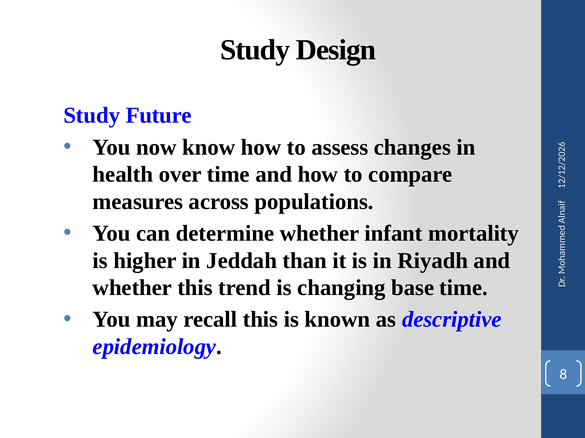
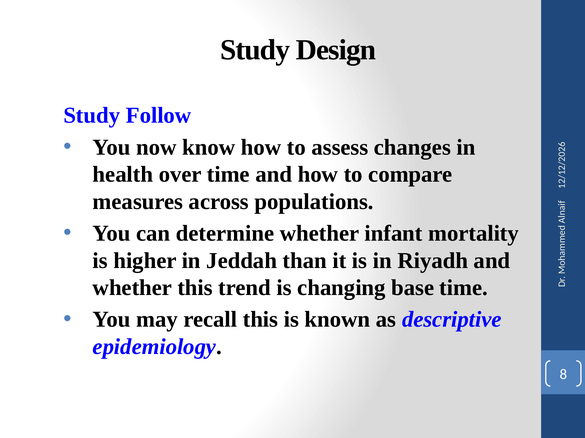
Future: Future -> Follow (159, 116)
